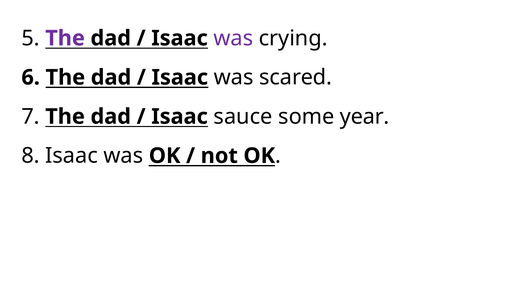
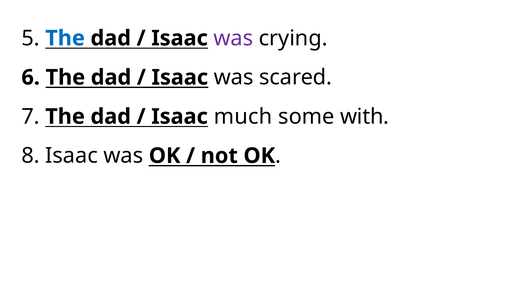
The colour: purple -> blue (65, 38)
sauce: sauce -> much (243, 116)
year: year -> with (365, 116)
